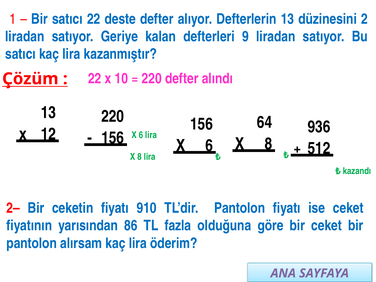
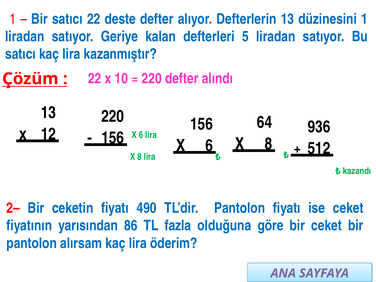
düzinesini 2: 2 -> 1 (364, 19)
9: 9 -> 5 (245, 37)
910: 910 -> 490 (147, 208)
